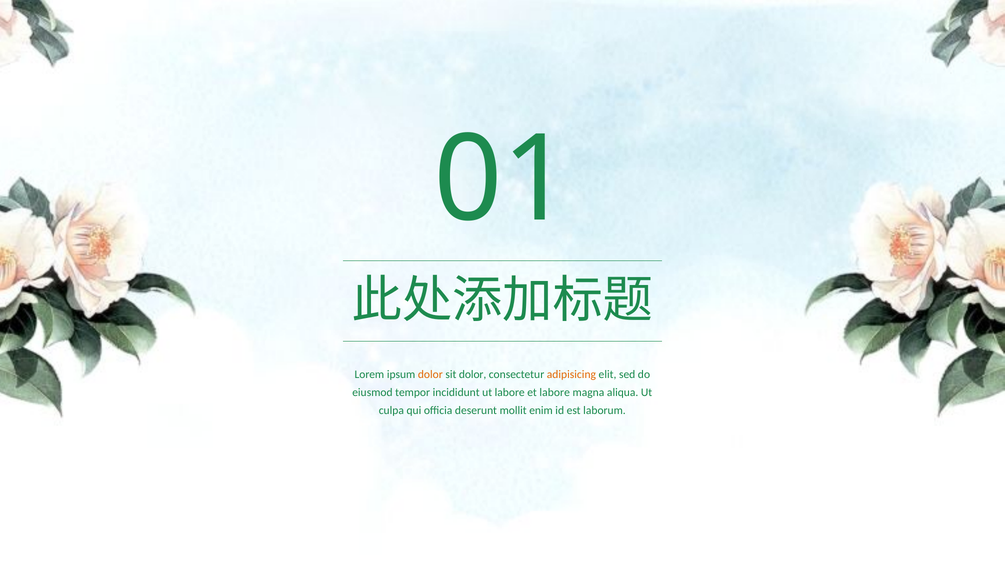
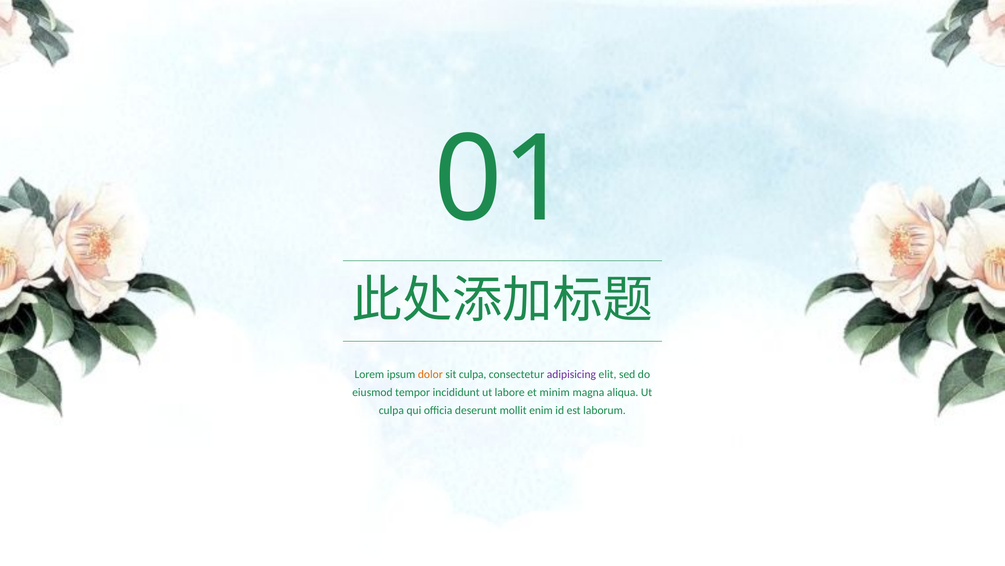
sit dolor: dolor -> culpa (473, 374)
adipisicing colour: orange -> purple (571, 374)
et labore: labore -> minim (555, 392)
